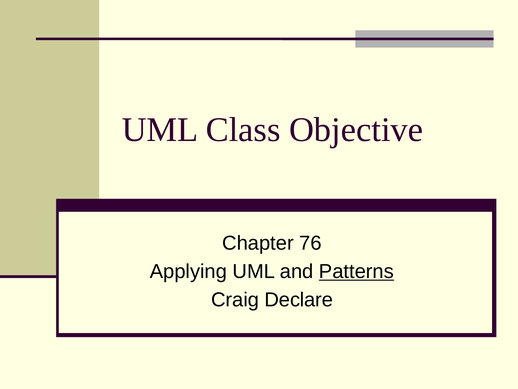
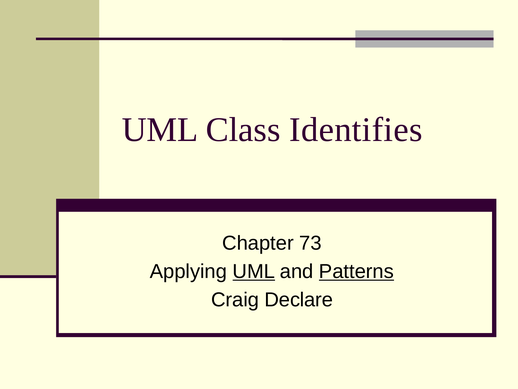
Objective: Objective -> Identifies (356, 130)
76: 76 -> 73 (310, 243)
UML underline: none -> present (254, 271)
